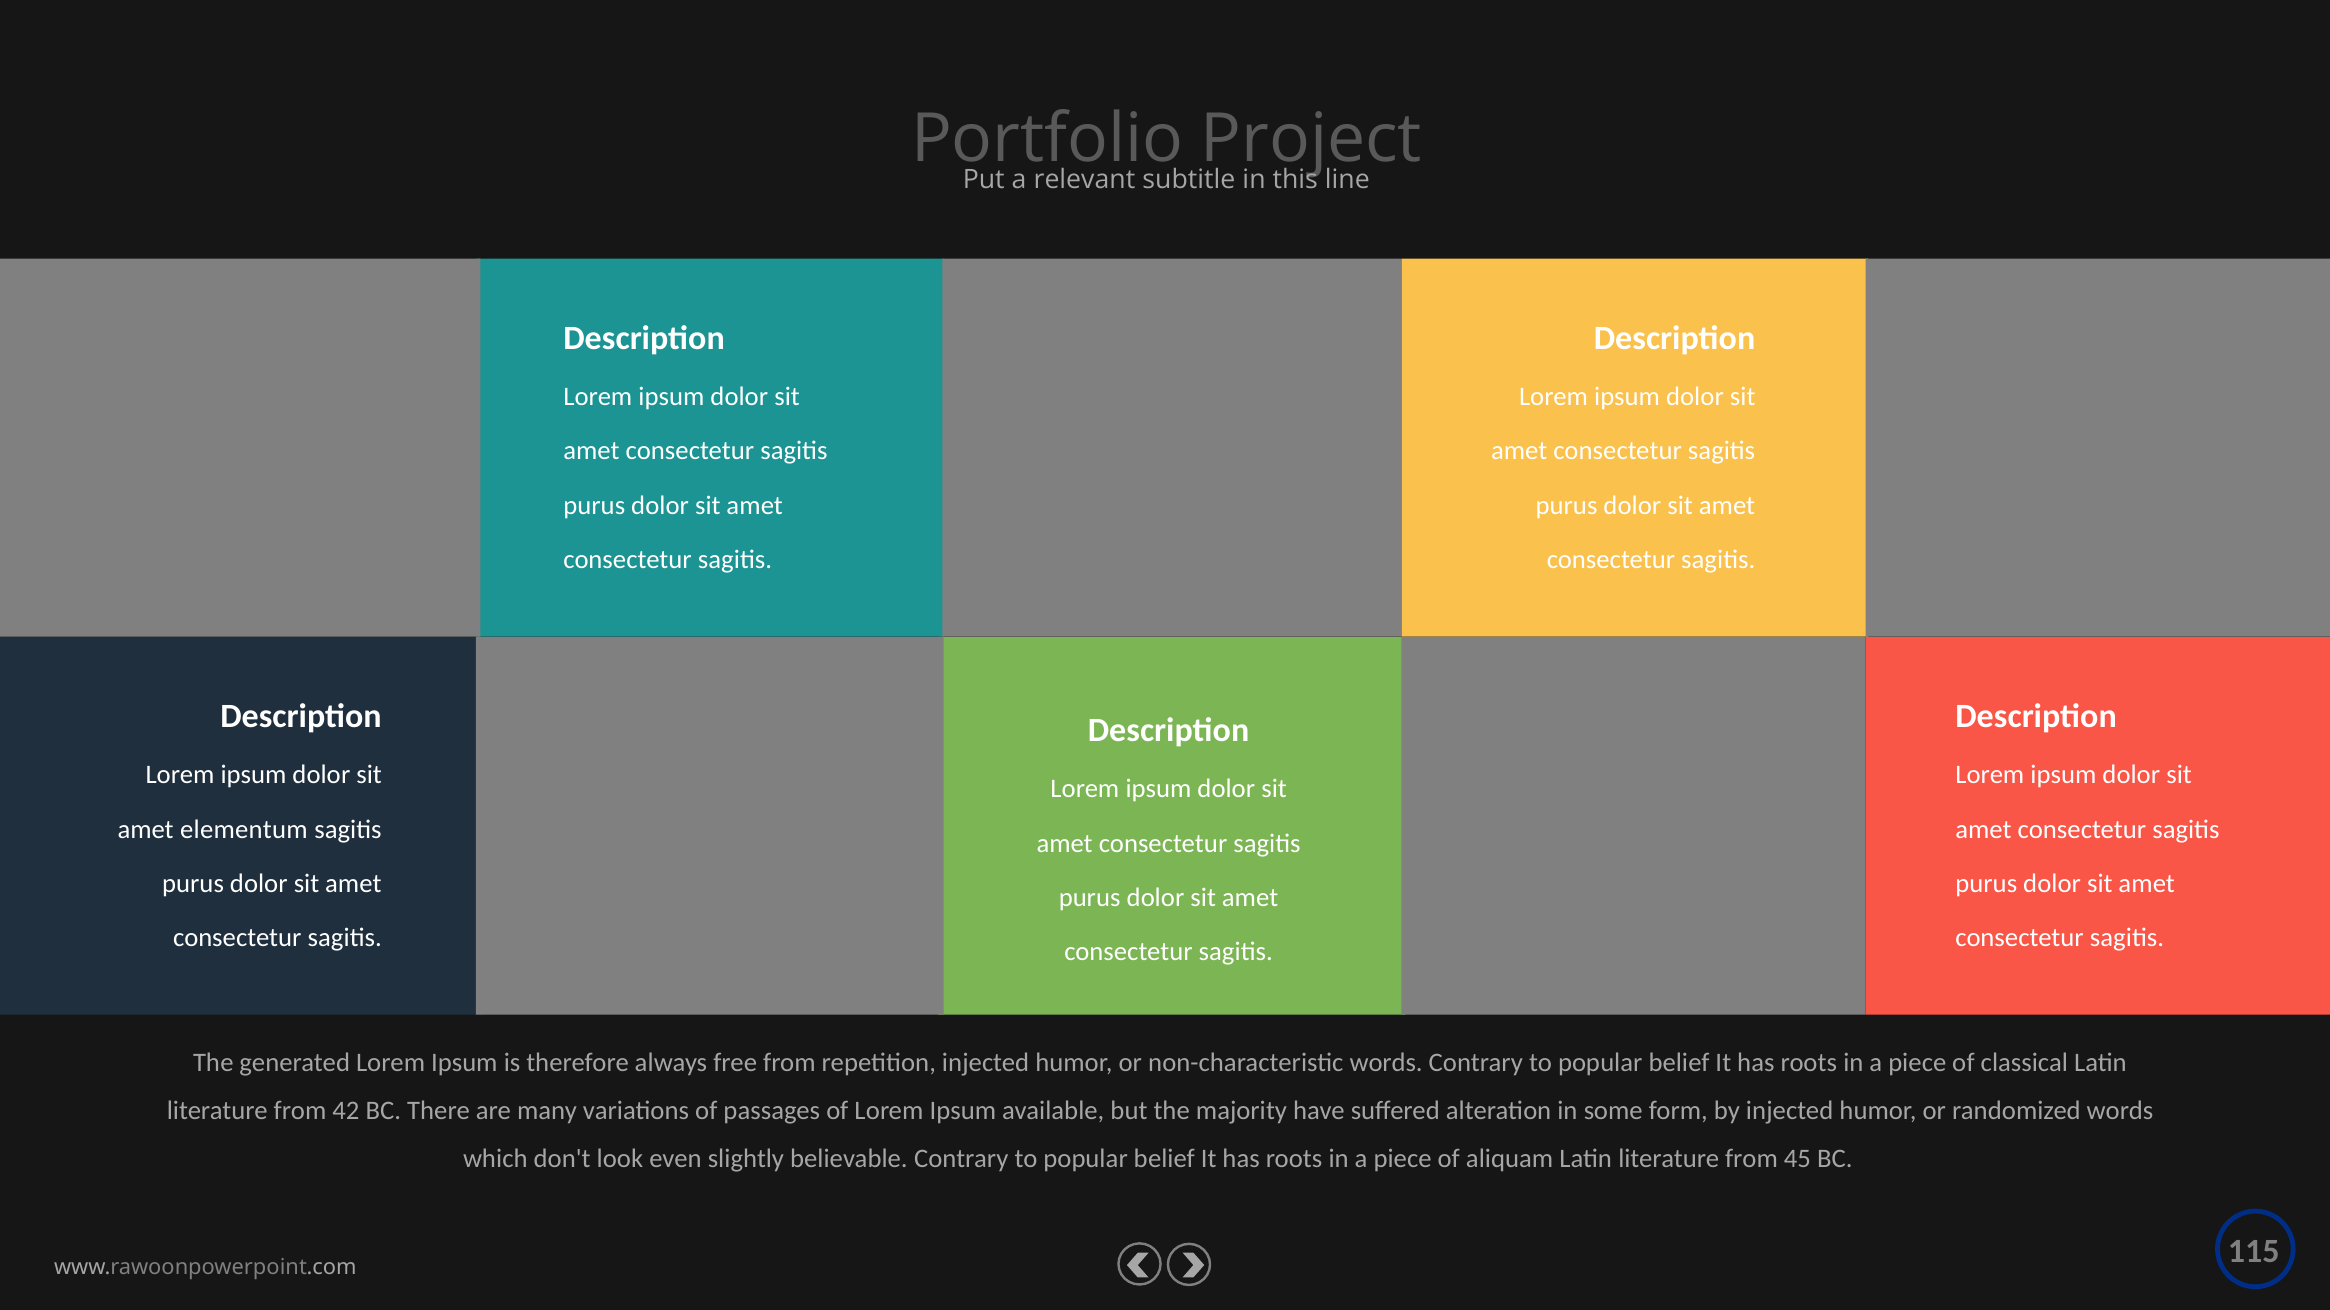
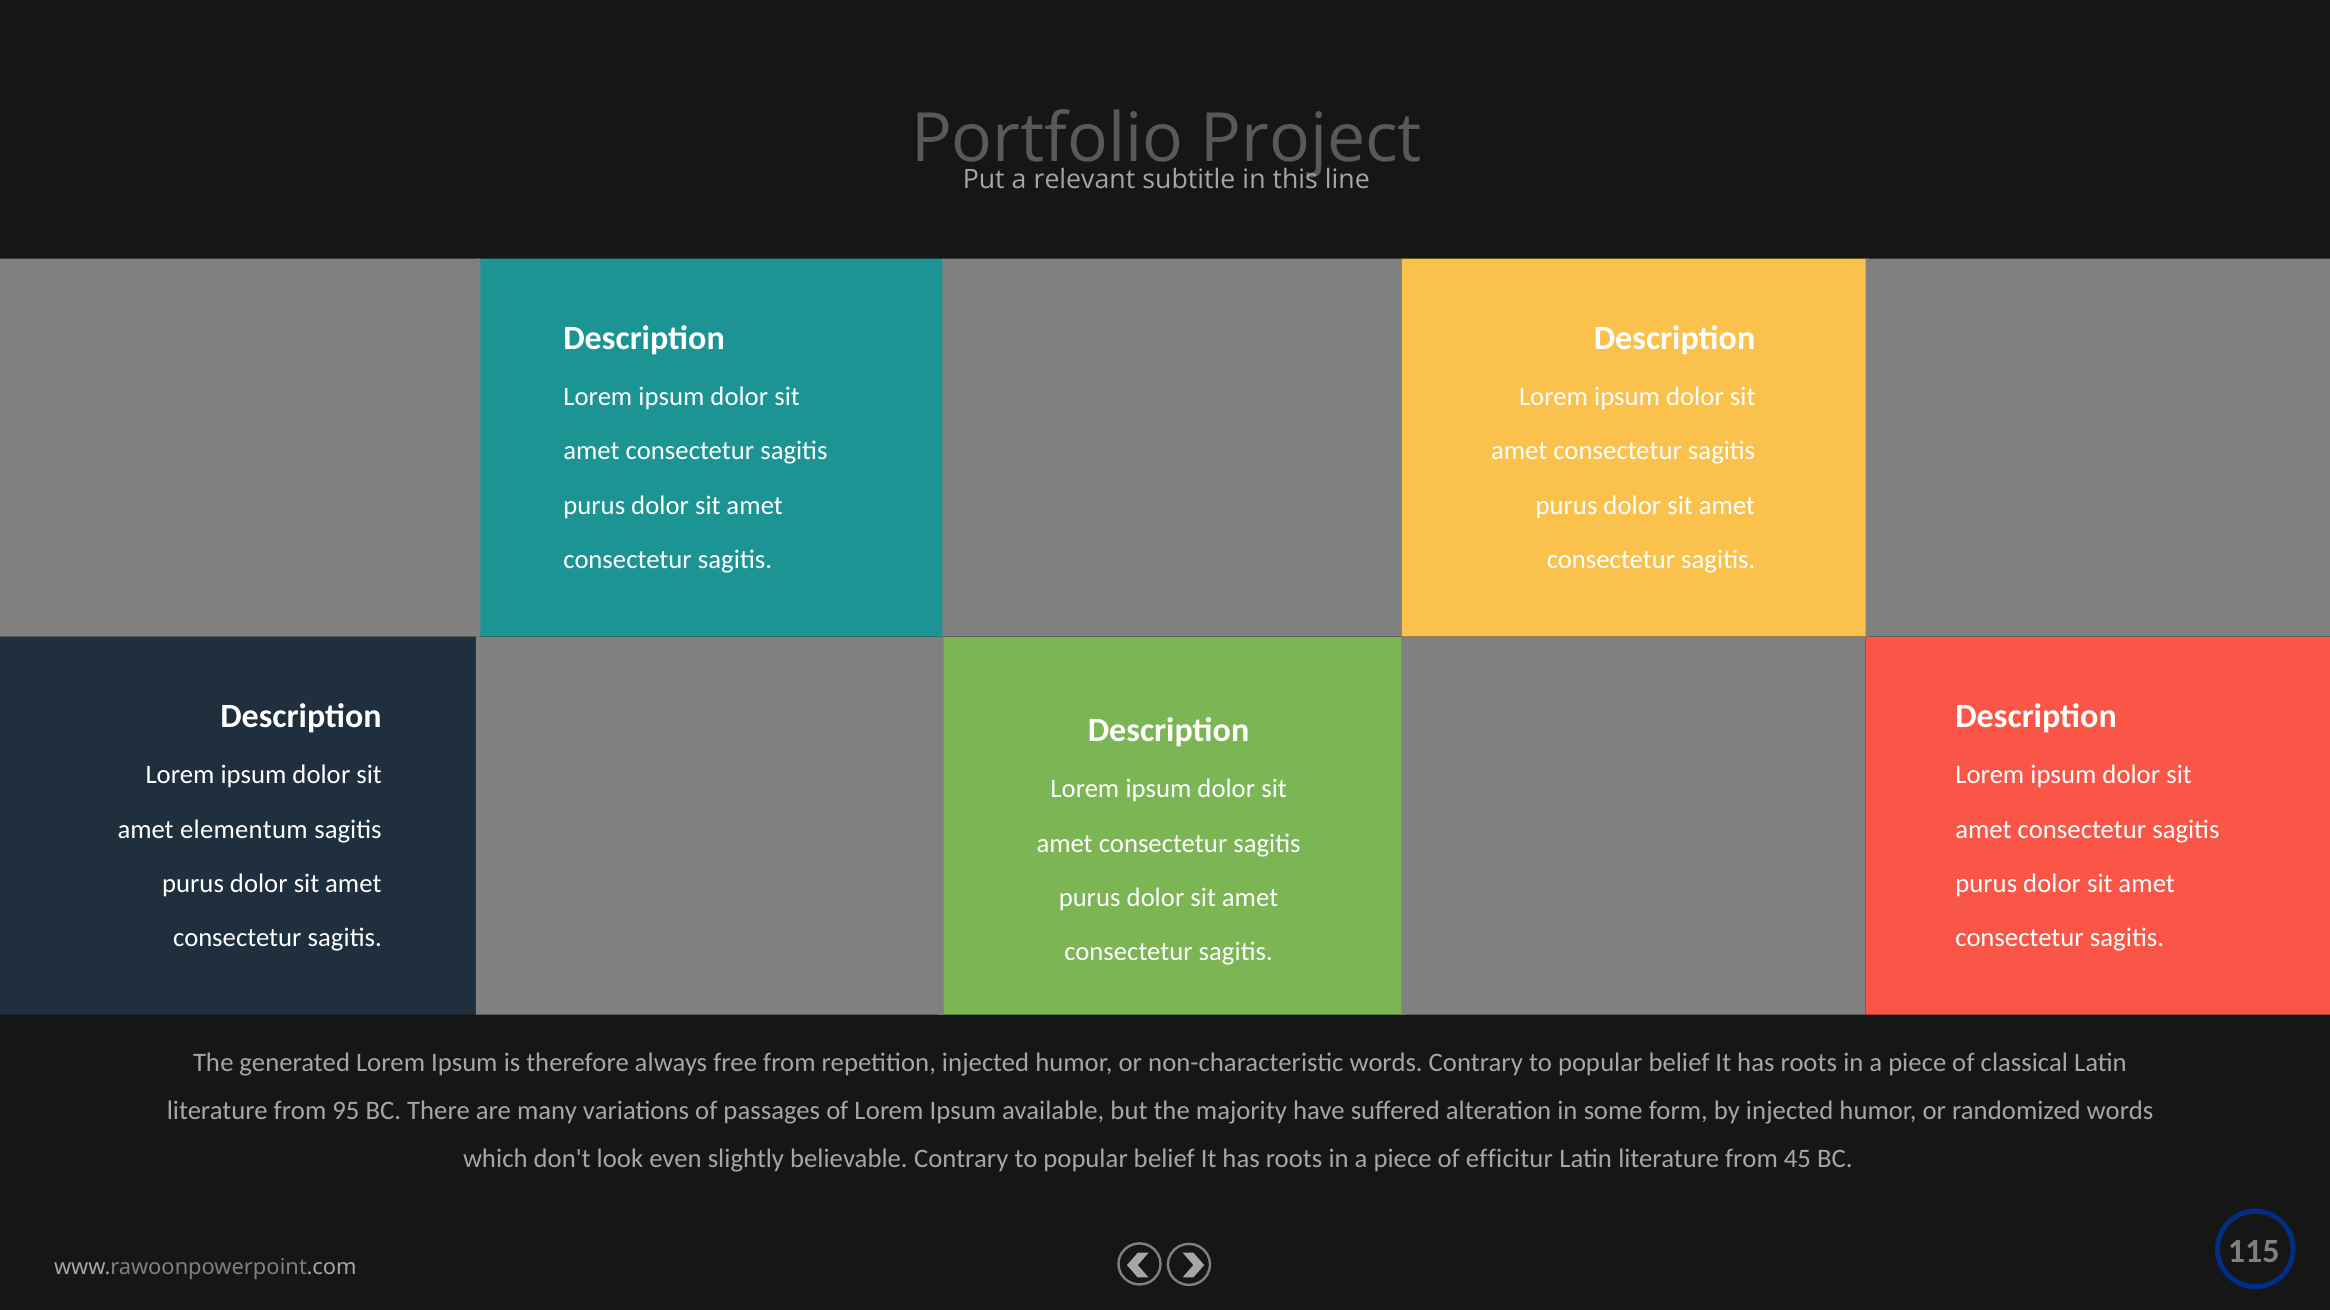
42: 42 -> 95 (346, 1111)
aliquam: aliquam -> efficitur (1509, 1159)
